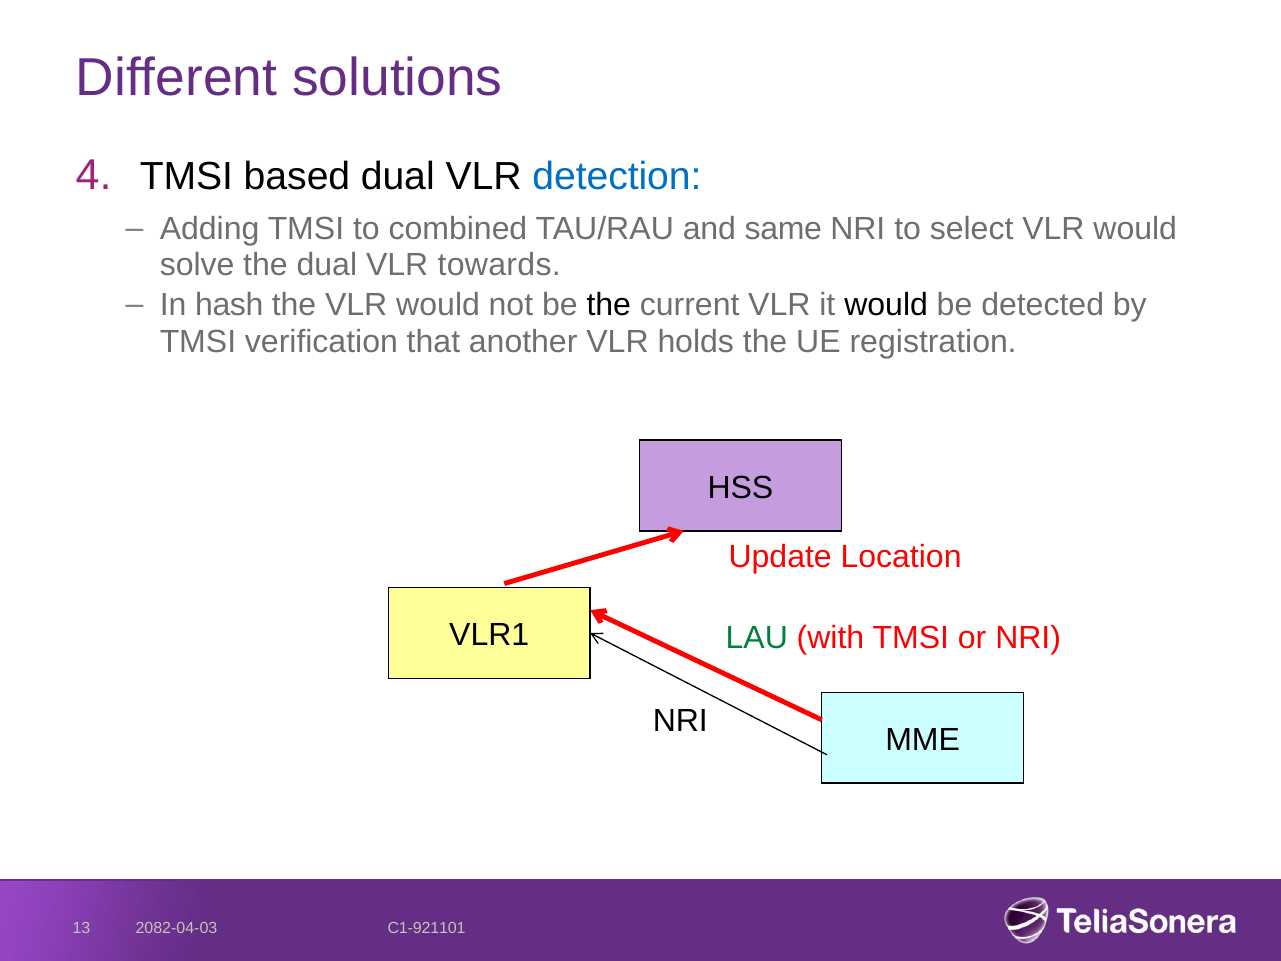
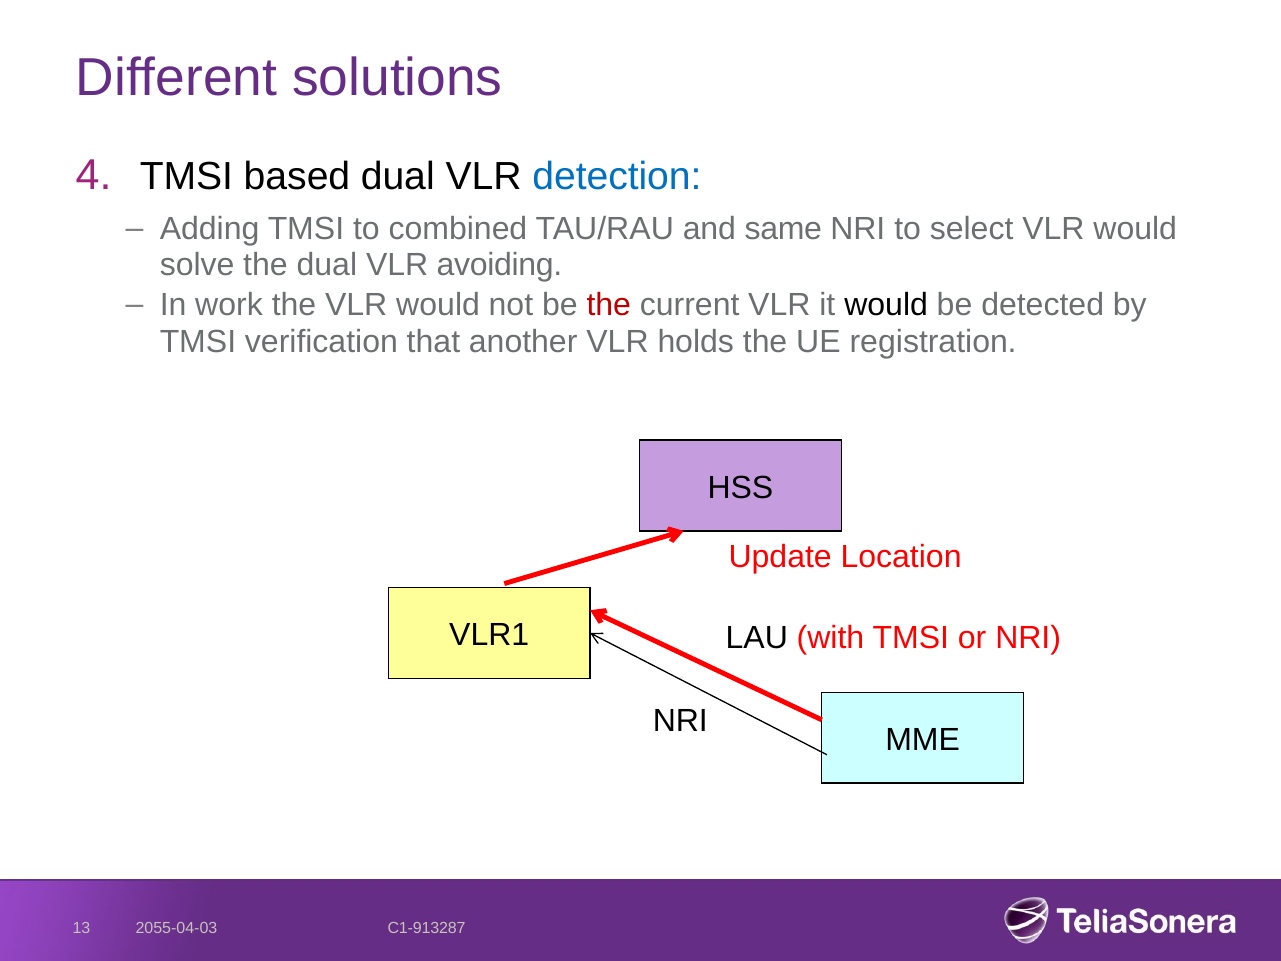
towards: towards -> avoiding (499, 265)
hash: hash -> work (229, 305)
the colour: black -> red (609, 305)
LAU colour: green -> black (757, 638)
2082-04-03: 2082-04-03 -> 2055-04-03 (176, 927)
C1-921101: C1-921101 -> C1-913287 (427, 927)
